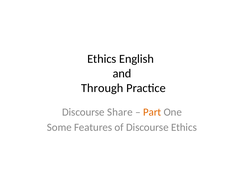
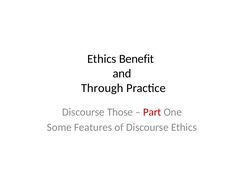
English: English -> Benefit (137, 59)
Share: Share -> Those (120, 112)
Part colour: orange -> red (152, 112)
